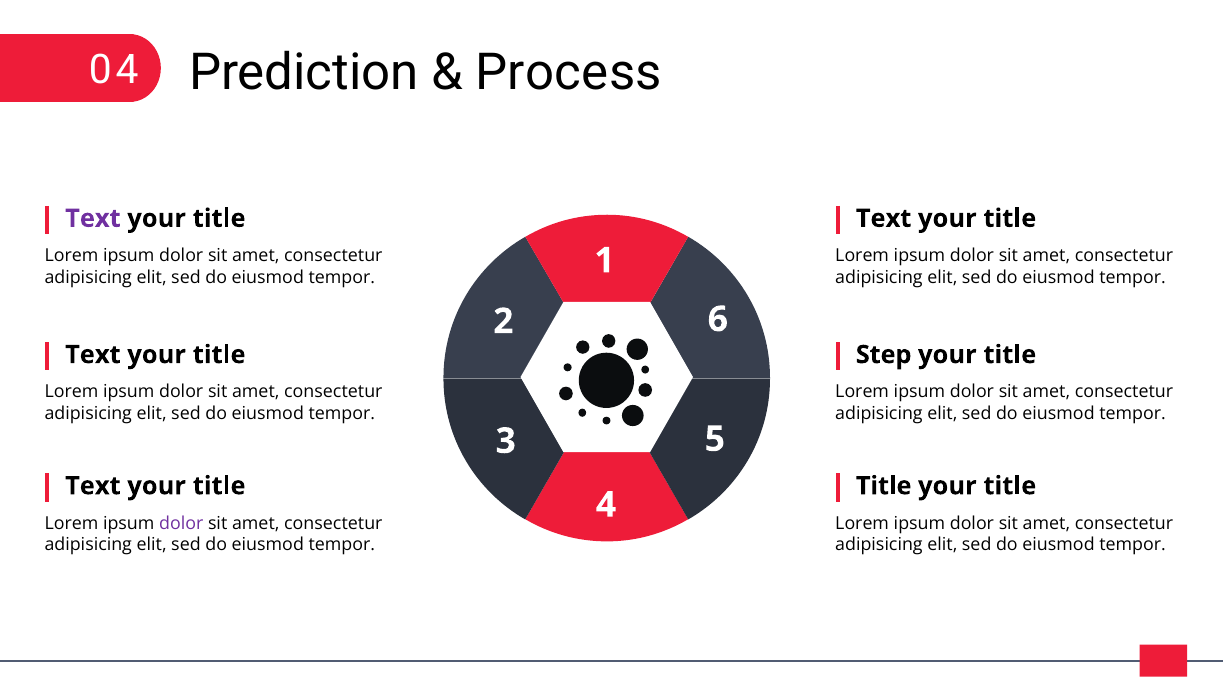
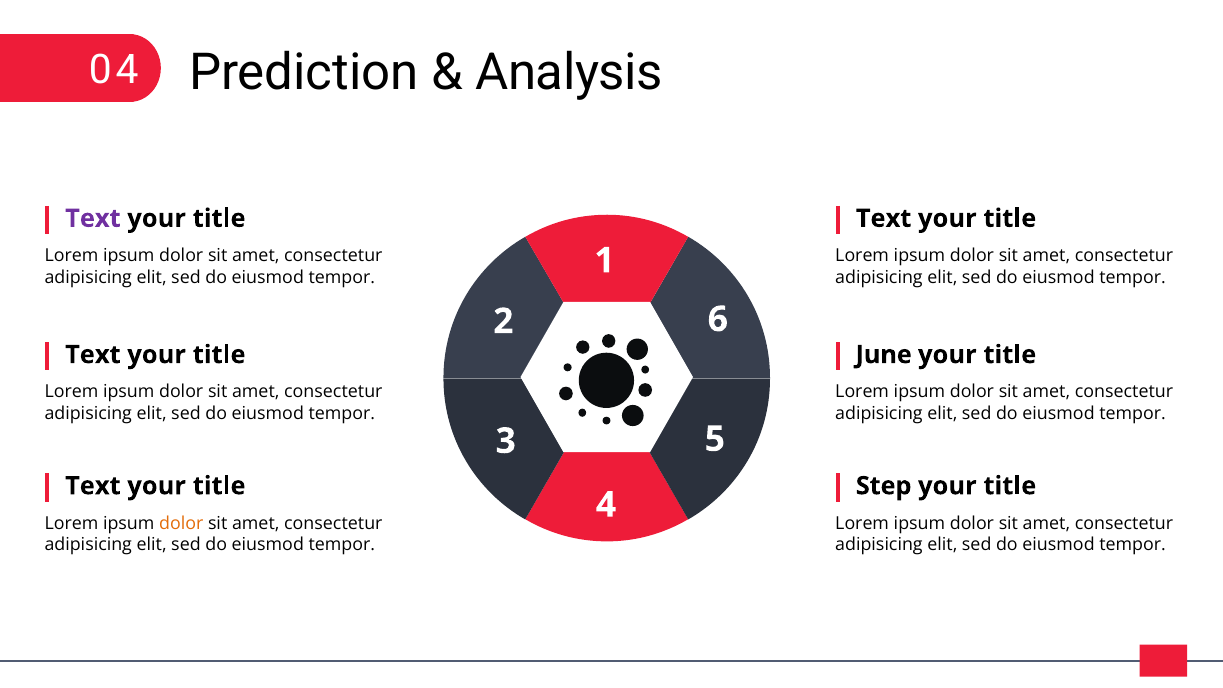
Process: Process -> Analysis (569, 73)
Step: Step -> June (884, 355)
Title: Title -> Step (884, 486)
dolor colour: purple -> orange (181, 523)
